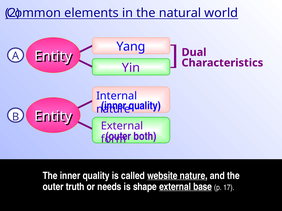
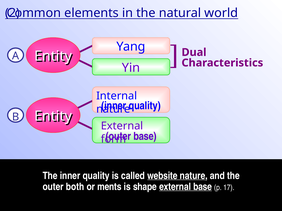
both: both -> base (145, 137)
truth: truth -> both (75, 187)
needs: needs -> ments (109, 187)
